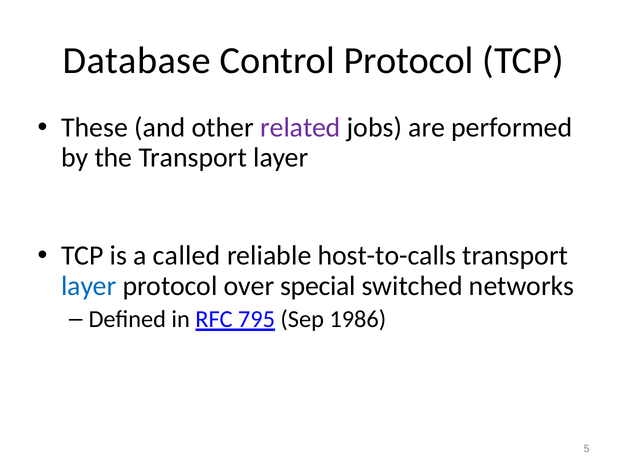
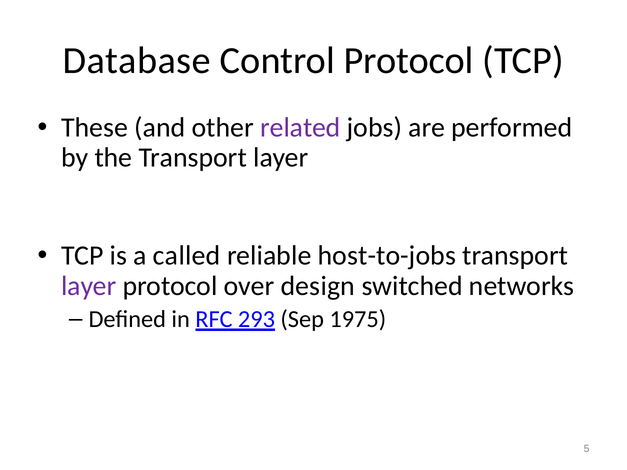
host-to-calls: host-to-calls -> host-to-jobs (387, 256)
layer colour: blue -> purple (89, 286)
special: special -> design (318, 286)
795: 795 -> 293 (256, 319)
1986: 1986 -> 1975 (358, 319)
